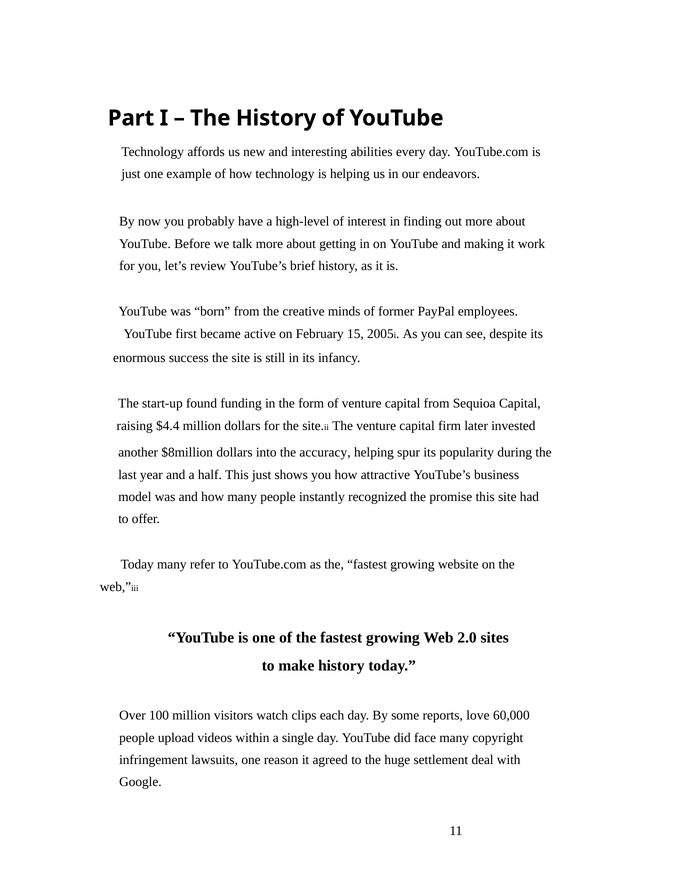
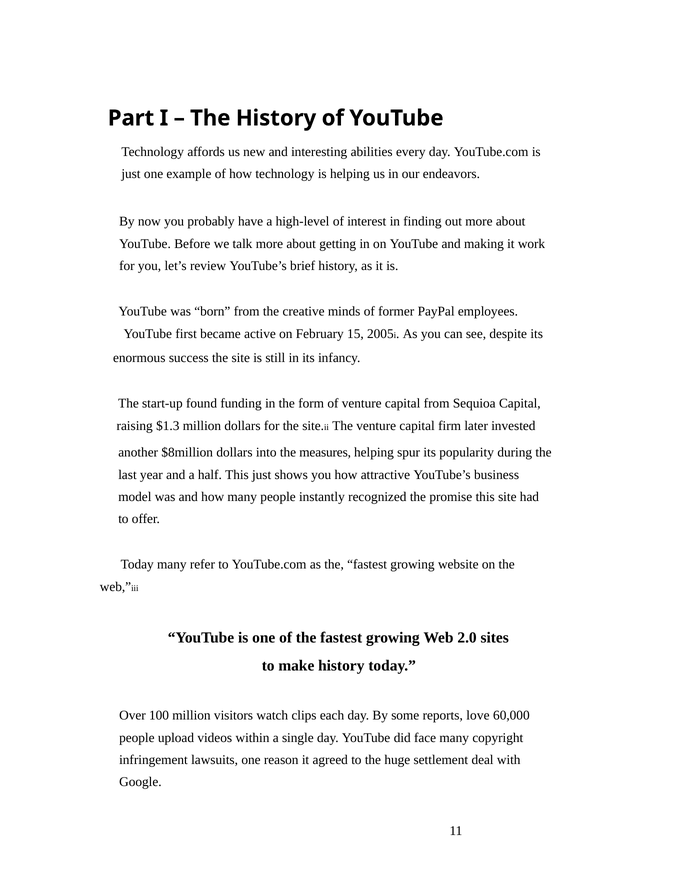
$4.4: $4.4 -> $1.3 (168, 426)
accuracy: accuracy -> measures (325, 452)
